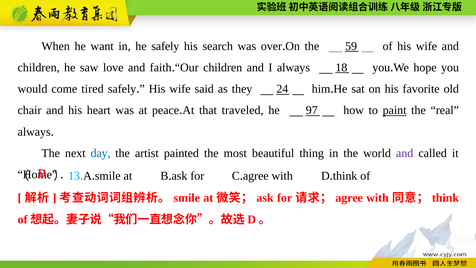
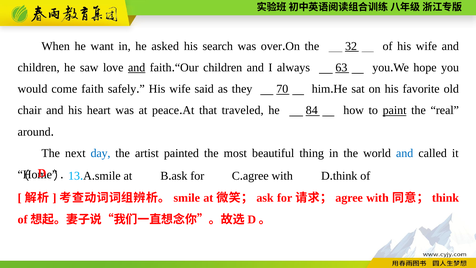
he safely: safely -> asked (165, 46)
59: 59 -> 32 (351, 46)
and underline: none -> present (137, 67)
18: 18 -> 63 (341, 67)
come tired: tired -> faith (93, 89)
24: 24 -> 70 (282, 89)
97: 97 -> 84 (312, 110)
always: always -> around (34, 132)
and colour: purple -> blue (405, 153)
